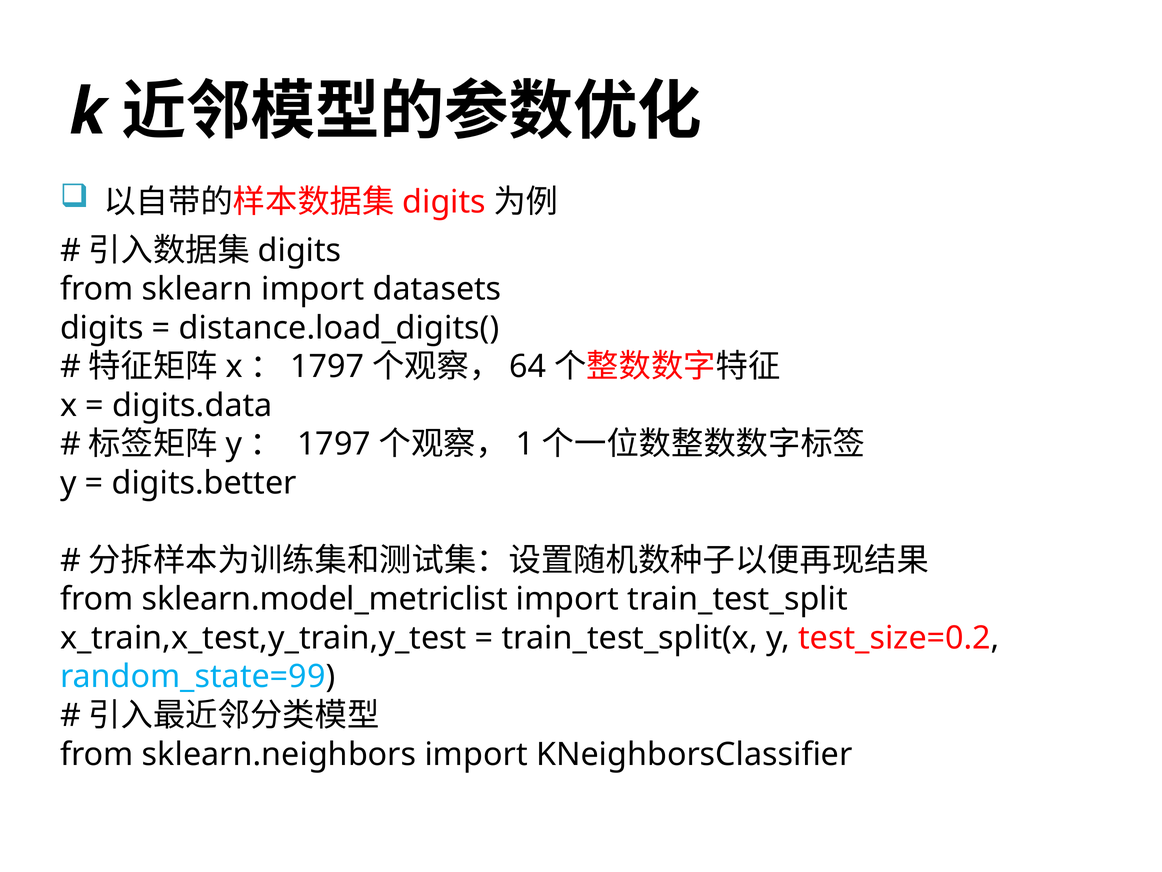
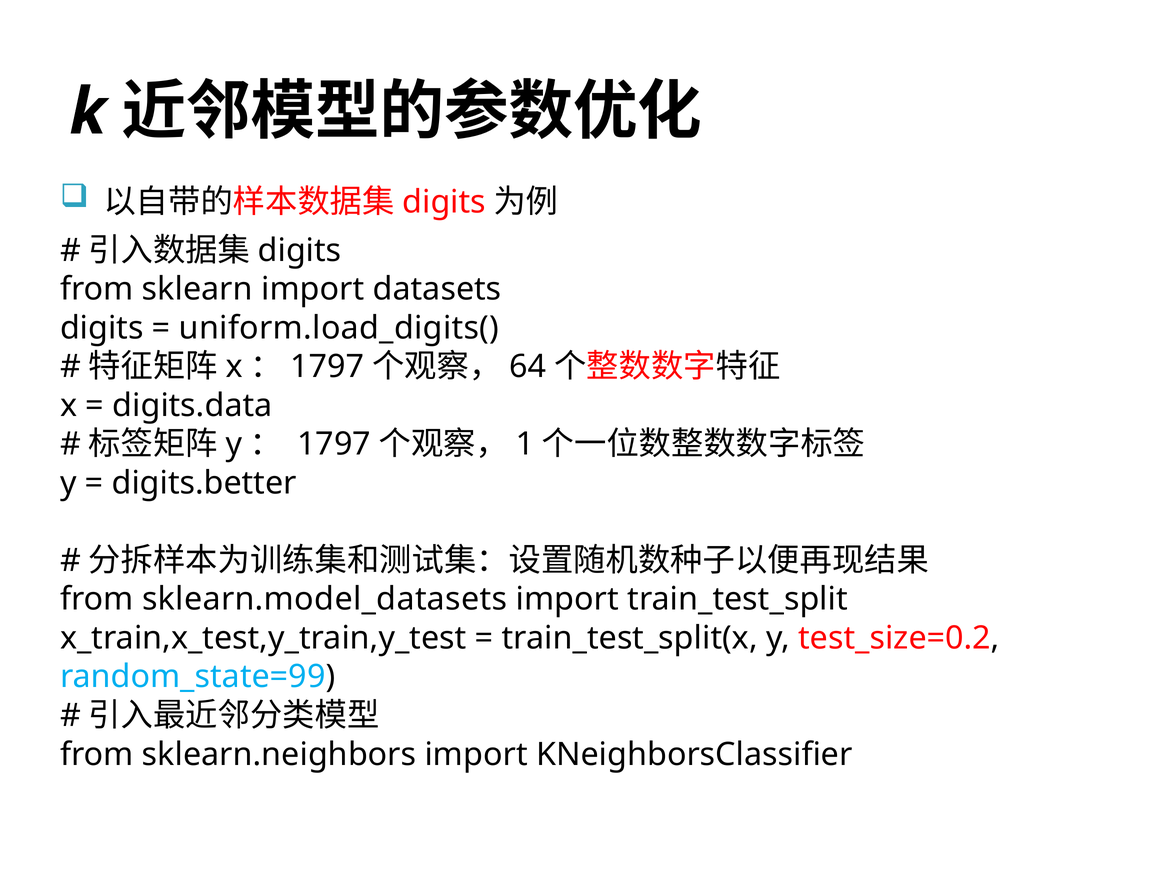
distance.load_digits(: distance.load_digits( -> uniform.load_digits( (339, 328)
sklearn.model_metriclist: sklearn.model_metriclist -> sklearn.model_datasets (325, 599)
